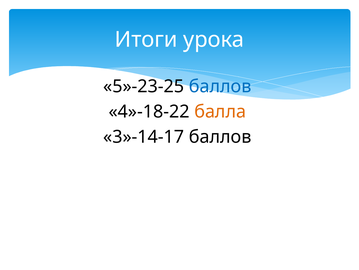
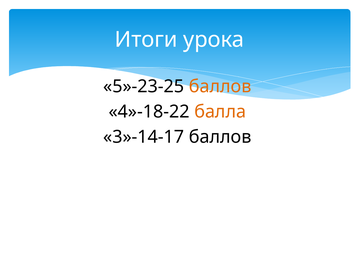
баллов colour: blue -> orange (220, 86)
